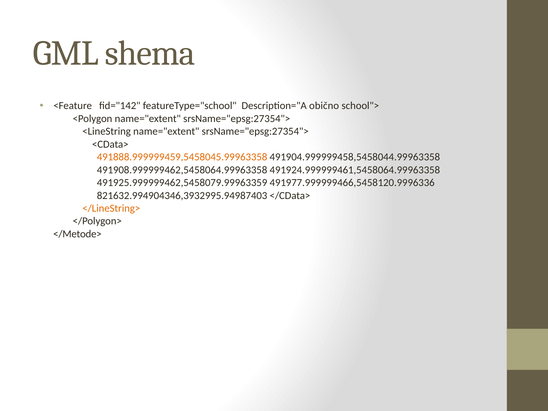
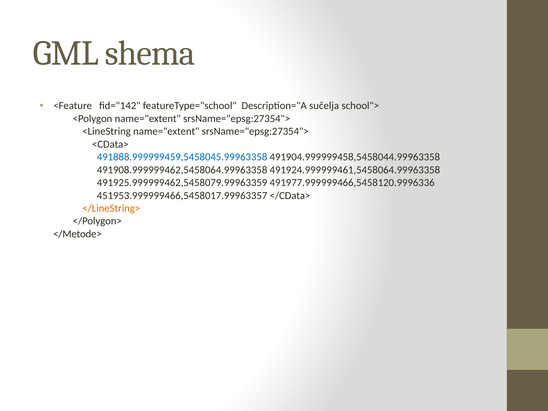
obično: obično -> sučelja (324, 106)
491888.999999459,5458045.99963358 colour: orange -> blue (182, 157)
821632.994904346,3932995.94987403: 821632.994904346,3932995.94987403 -> 451953.999999466,5458017.99963357 (182, 196)
